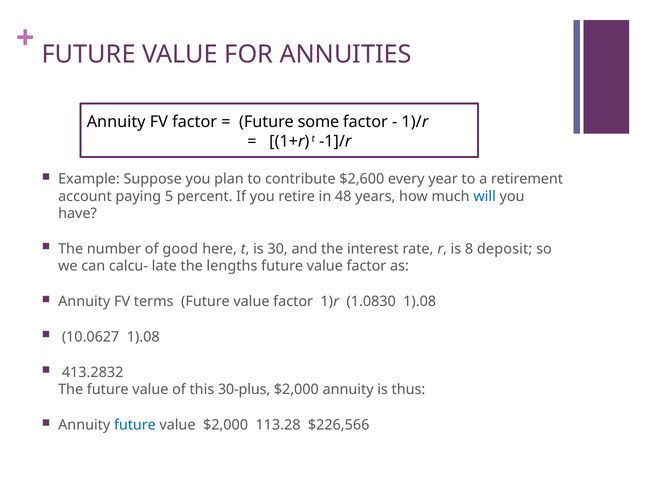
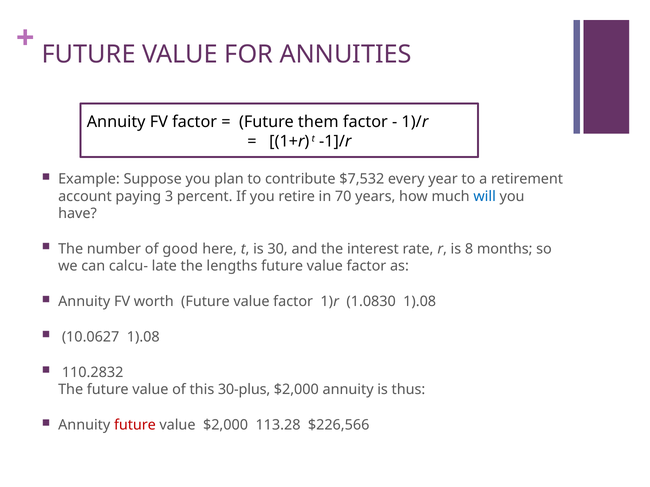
some: some -> them (318, 122)
$2,600: $2,600 -> $7,532 (362, 179)
5: 5 -> 3 (169, 196)
48: 48 -> 70 (343, 196)
deposit: deposit -> months (505, 249)
terms: terms -> worth (154, 302)
413.2832: 413.2832 -> 110.2832 (93, 373)
future colour: blue -> red (135, 425)
